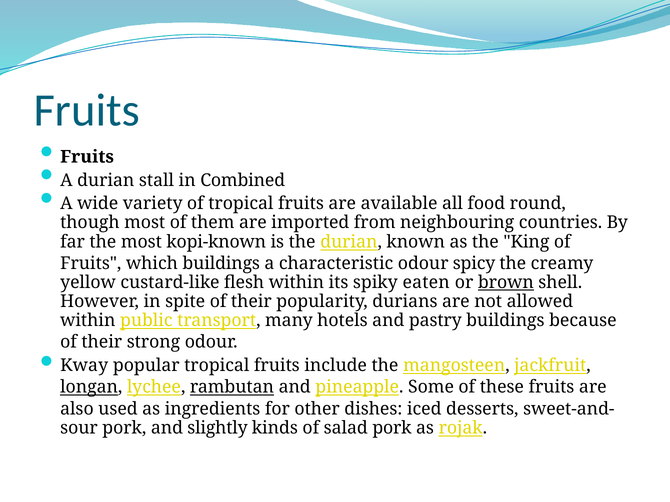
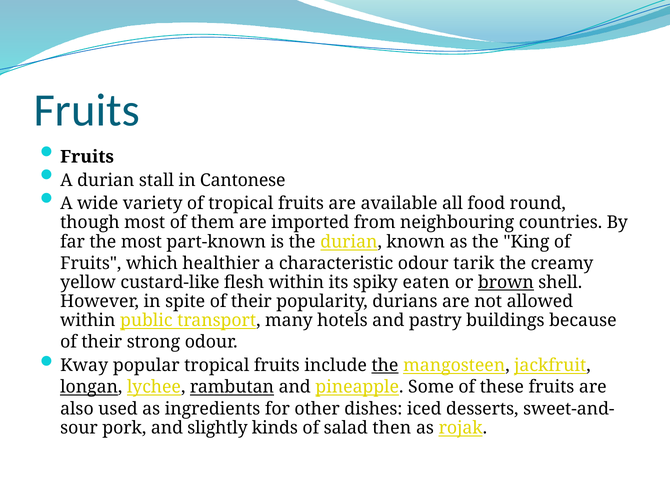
Combined: Combined -> Cantonese (243, 180)
kopi-known: kopi-known -> part-known (216, 242)
which buildings: buildings -> healthier (221, 264)
spicy: spicy -> tarik (474, 264)
the underline: none -> present (385, 366)
salad pork: pork -> then (392, 428)
